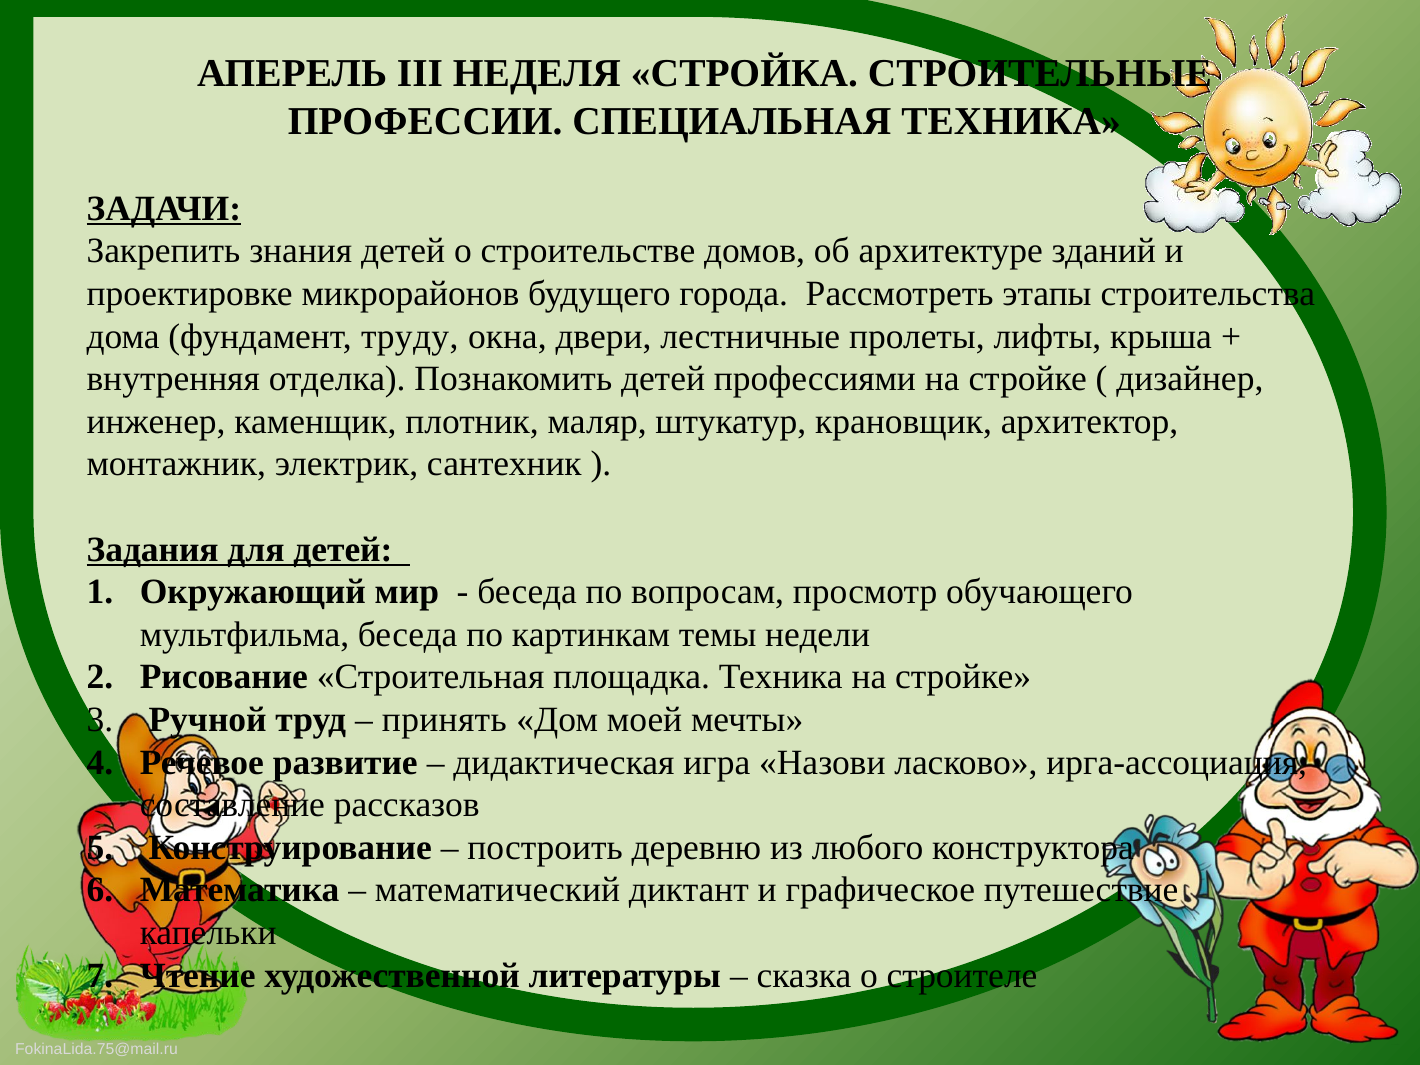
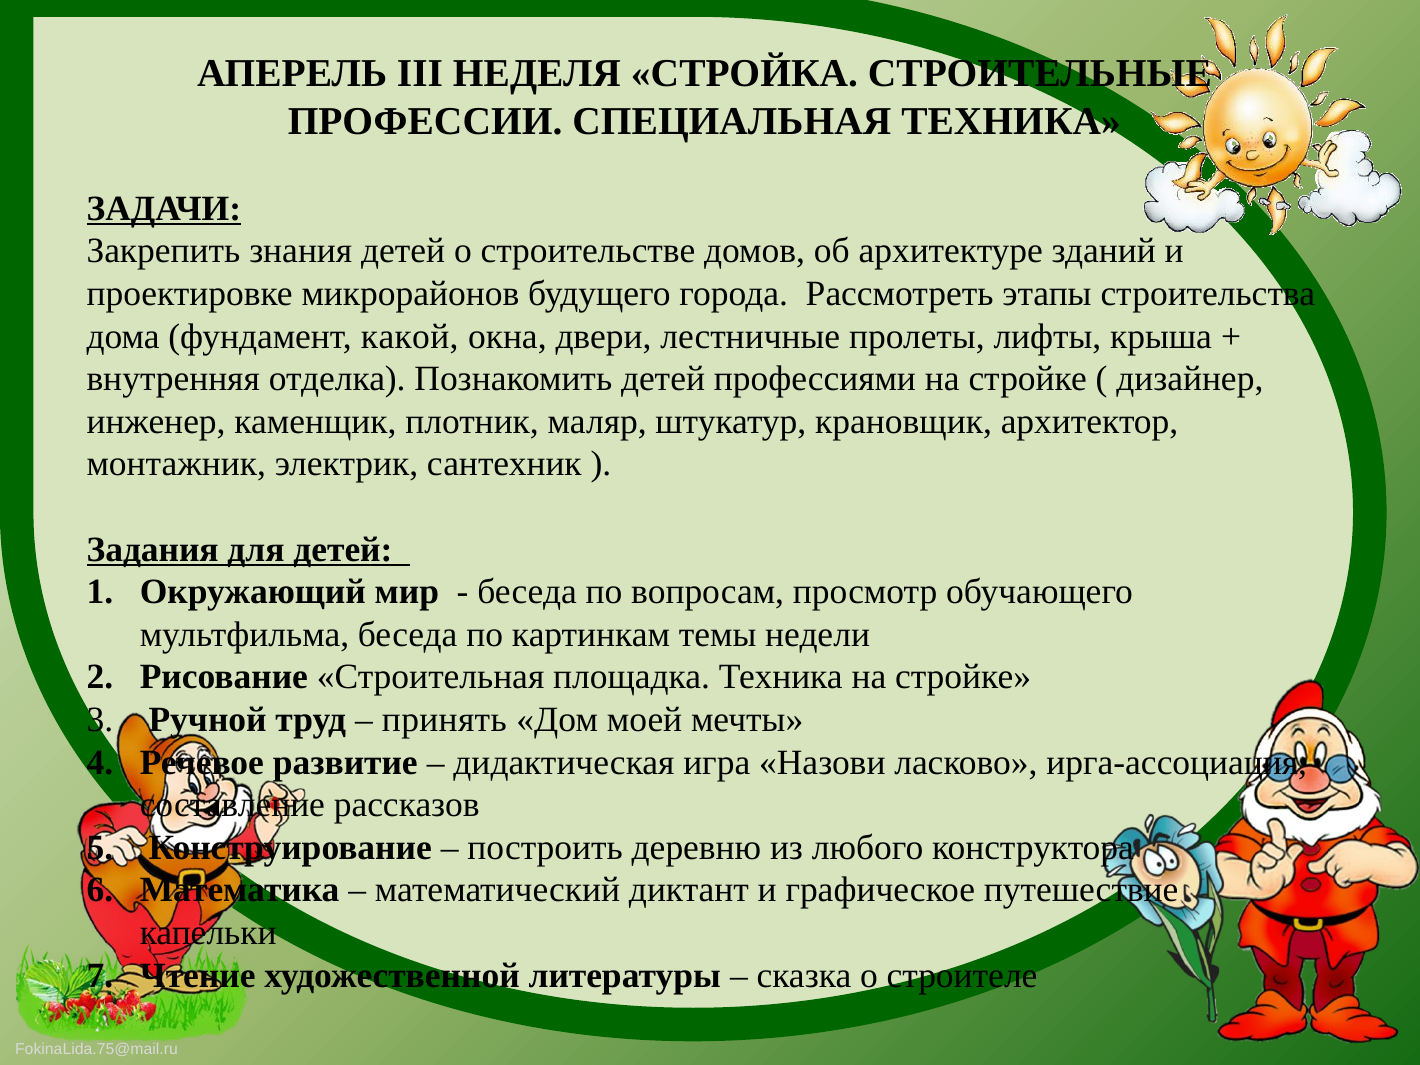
труду: труду -> какой (410, 336)
